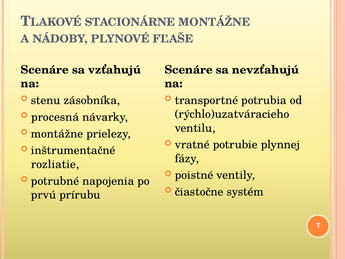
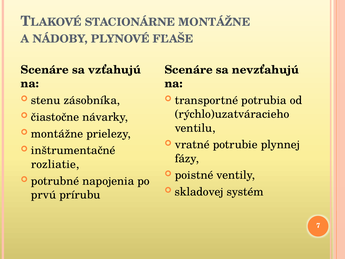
procesná: procesná -> čiastočne (55, 117)
čiastočne: čiastočne -> skladovej (199, 192)
